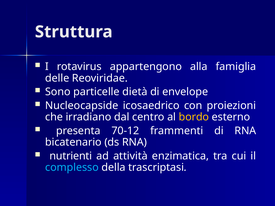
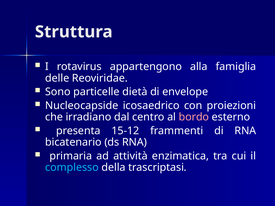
bordo colour: yellow -> pink (194, 117)
70-12: 70-12 -> 15-12 (125, 131)
nutrienti: nutrienti -> primaria (71, 156)
